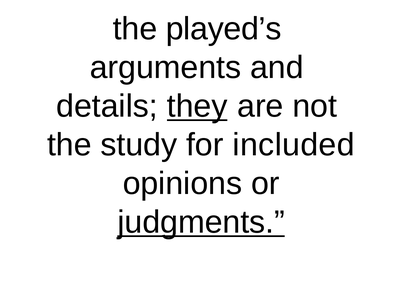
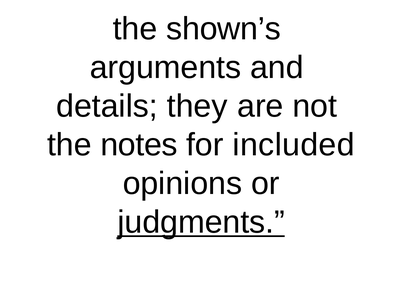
played’s: played’s -> shown’s (224, 29)
they underline: present -> none (197, 106)
study: study -> notes (139, 145)
